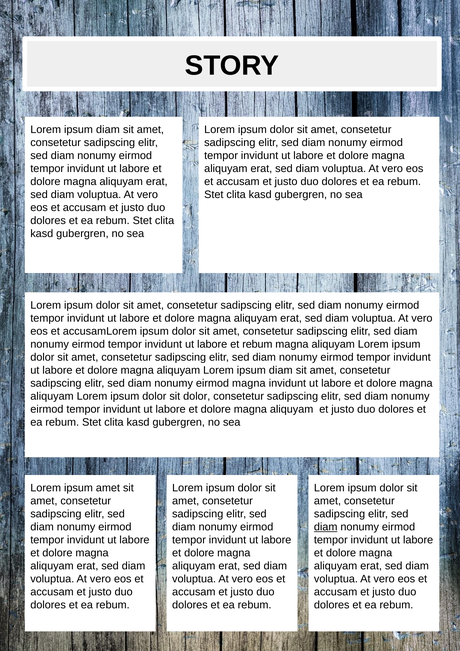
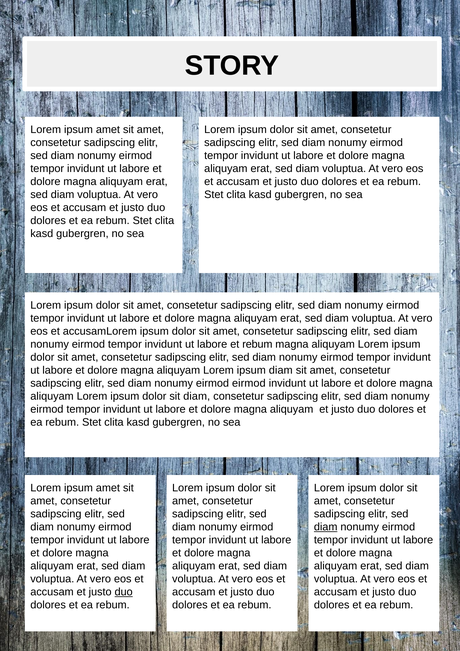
diam: diam -> amet (108, 130)
eirmod magna: magna -> eirmod (249, 383)
sit dolor: dolor -> diam (197, 396)
duo underline: none -> present (124, 591)
